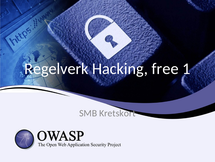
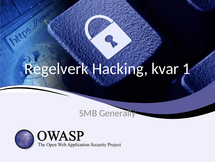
free: free -> kvar (165, 68)
Kretskort: Kretskort -> Generally (117, 113)
